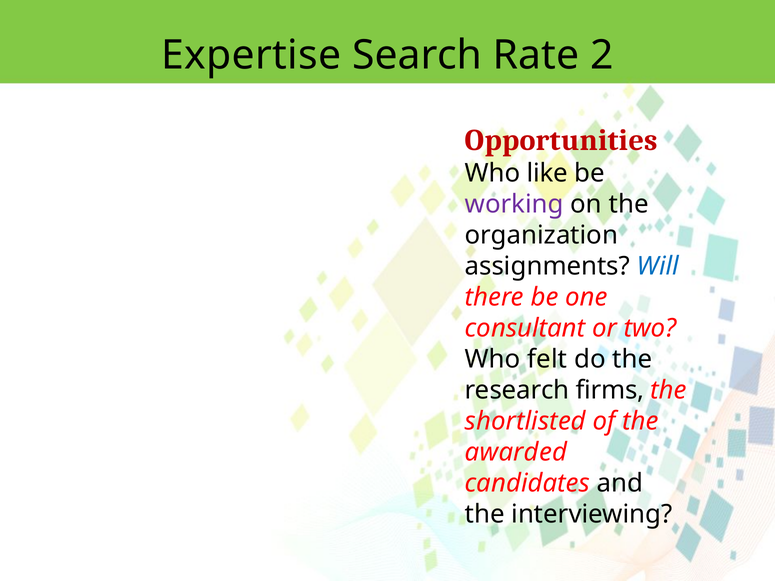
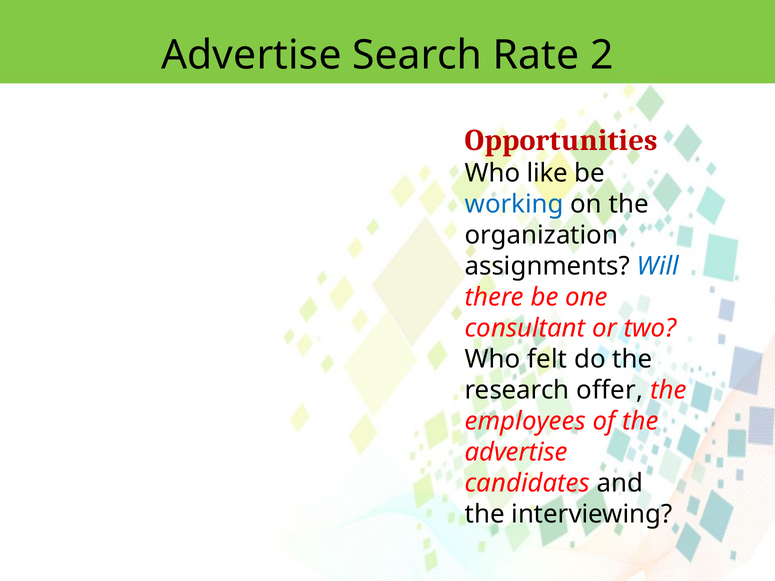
Expertise: Expertise -> Advertise (251, 55)
working colour: purple -> blue (514, 205)
firms: firms -> offer (610, 391)
shortlisted: shortlisted -> employees (525, 422)
awarded: awarded -> advertise (516, 453)
